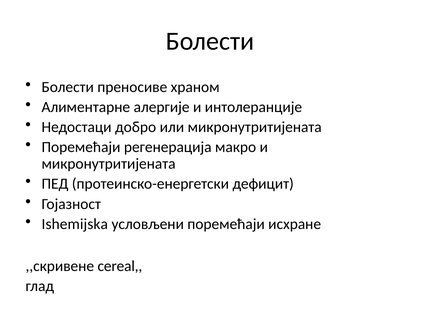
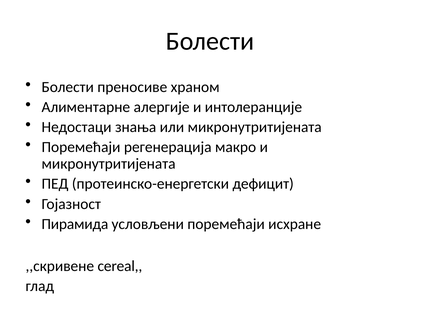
добро: добро -> знања (136, 127)
Ishemijska: Ishemijska -> Пирамида (75, 224)
